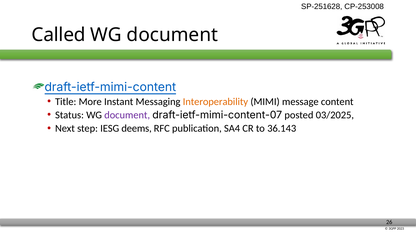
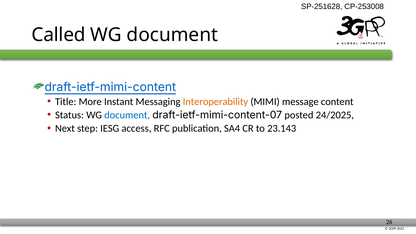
document colour: purple -> blue (127, 115)
03/2025: 03/2025 -> 24/2025 (335, 115)
deems: deems -> access (136, 128)
36.143: 36.143 -> 23.143 (282, 128)
